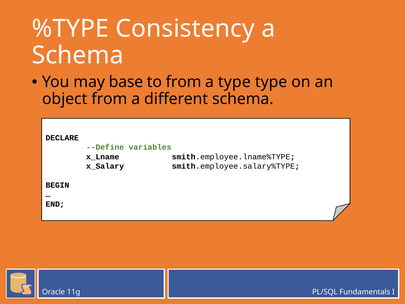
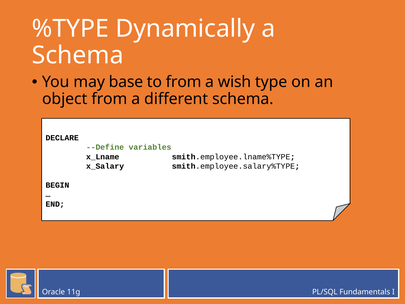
Consistency: Consistency -> Dynamically (185, 29)
a type: type -> wish (234, 82)
